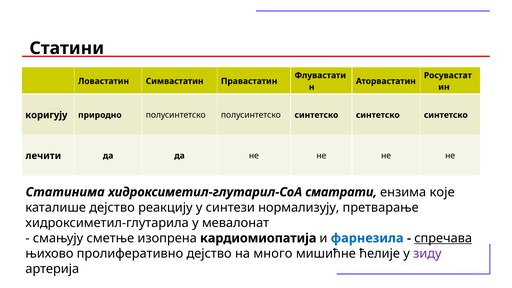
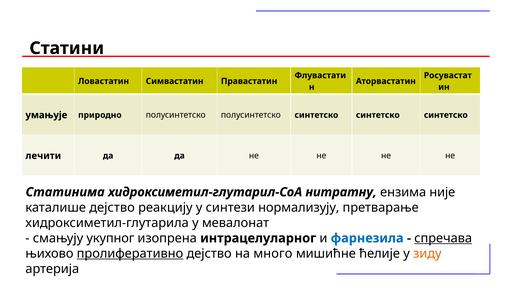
коригују: коригују -> умањује (46, 115)
сматрати: сматрати -> нитратну (341, 192)
које: које -> није (442, 192)
сметње: сметње -> укупног (110, 238)
кардиомиопатија: кардиомиопатија -> интрацелуларног (258, 238)
пролиферативно underline: none -> present (130, 254)
зиду colour: purple -> orange (427, 254)
